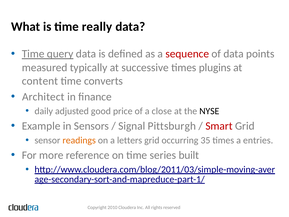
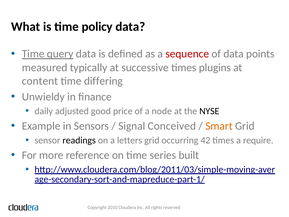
really: really -> policy (97, 27)
converts: converts -> differing (103, 81)
Architect: Architect -> Unwieldy (43, 97)
close: close -> node (162, 111)
Pittsburgh: Pittsburgh -> Conceived (172, 126)
Smart colour: red -> orange (219, 126)
readings colour: orange -> black (79, 140)
35: 35 -> 42 (205, 140)
entries: entries -> require (258, 140)
